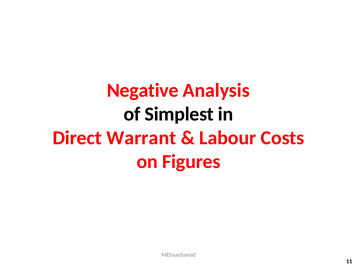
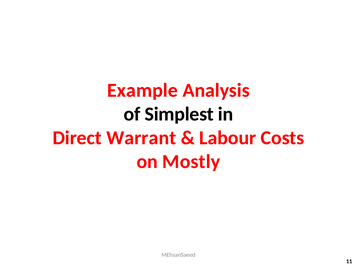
Negative: Negative -> Example (143, 91)
Figures: Figures -> Mostly (191, 162)
